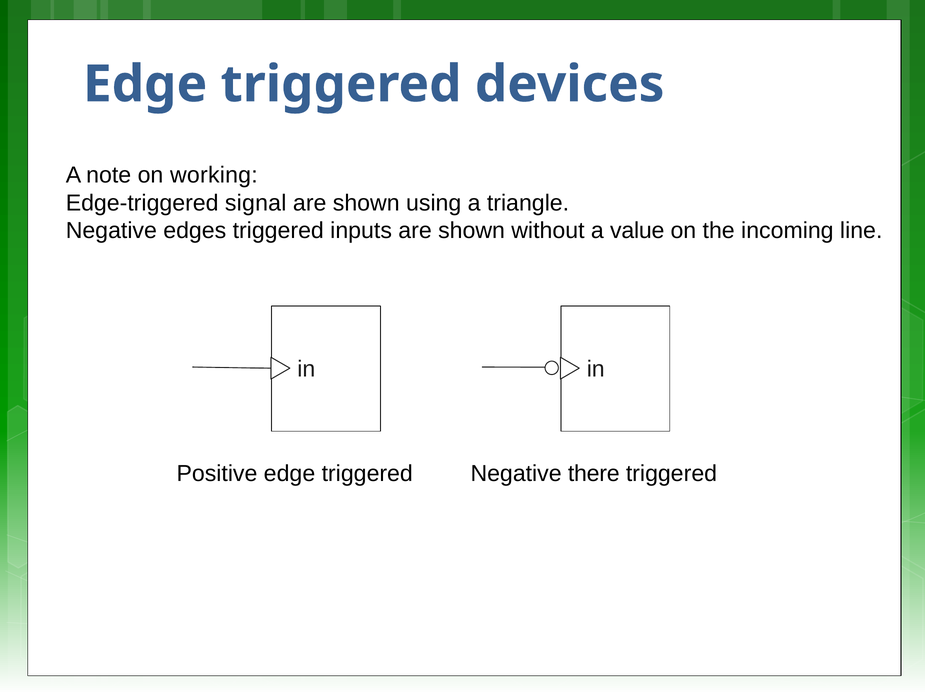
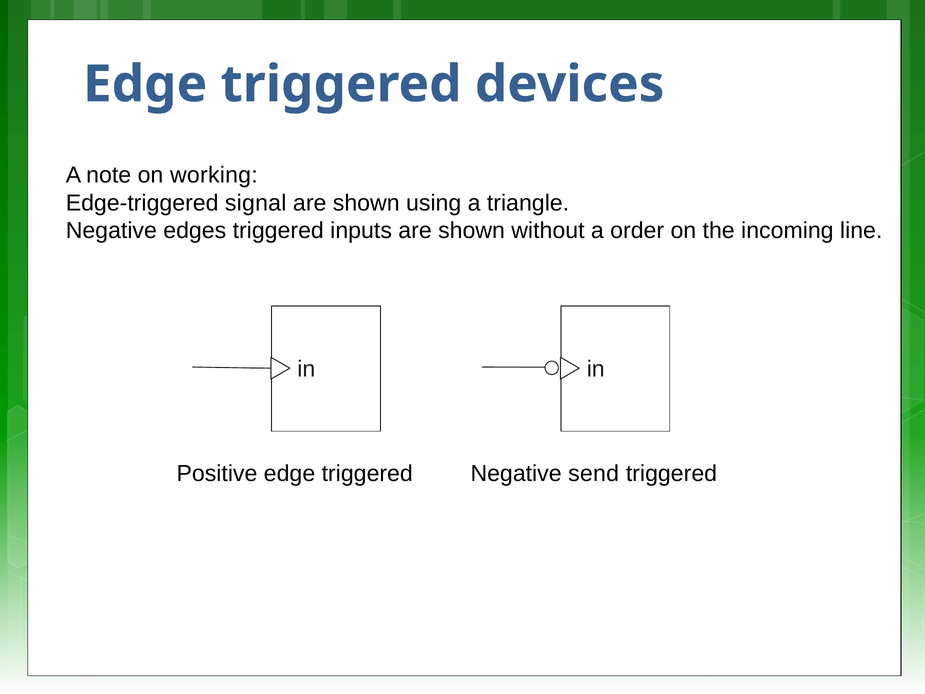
value: value -> order (637, 231)
there: there -> send (594, 474)
